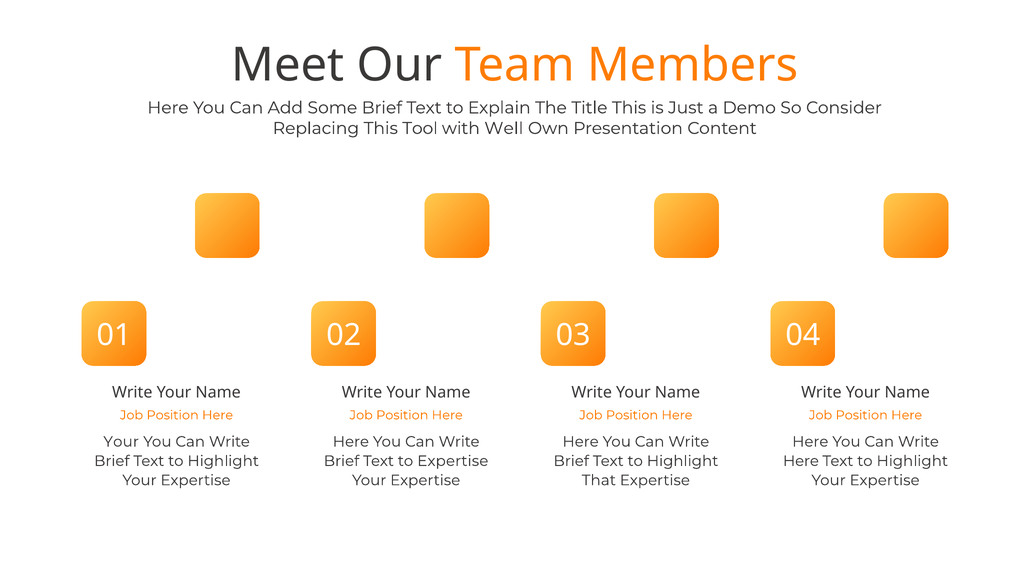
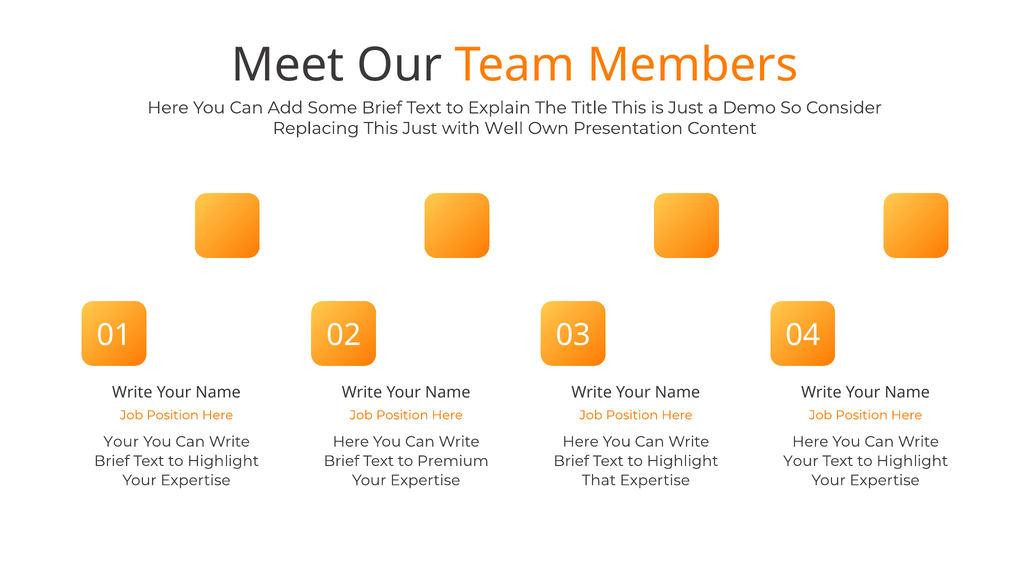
This Tool: Tool -> Just (420, 128)
to Expertise: Expertise -> Premium (453, 461)
Here: Here -> Your (801, 461)
